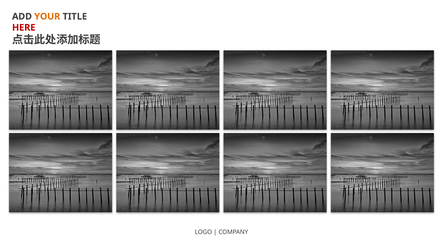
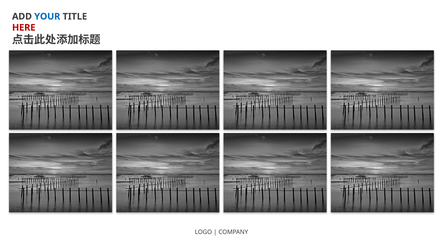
YOUR colour: orange -> blue (47, 16)
